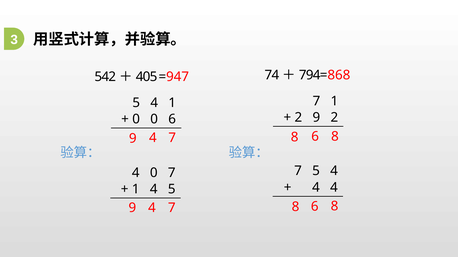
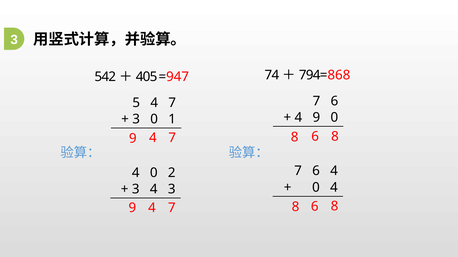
1: 1 -> 6 (334, 101)
4 1: 1 -> 7 (172, 103)
2: 2 -> 4 (298, 118)
9 2: 2 -> 0 (334, 118)
0: 0 -> 3 (136, 120)
0 6: 6 -> 1 (172, 120)
5: 5 -> 6 (316, 171)
0 7: 7 -> 2 (172, 173)
4: 4 -> 0 (316, 188)
1: 1 -> 3 (136, 190)
4 5: 5 -> 3 (172, 190)
